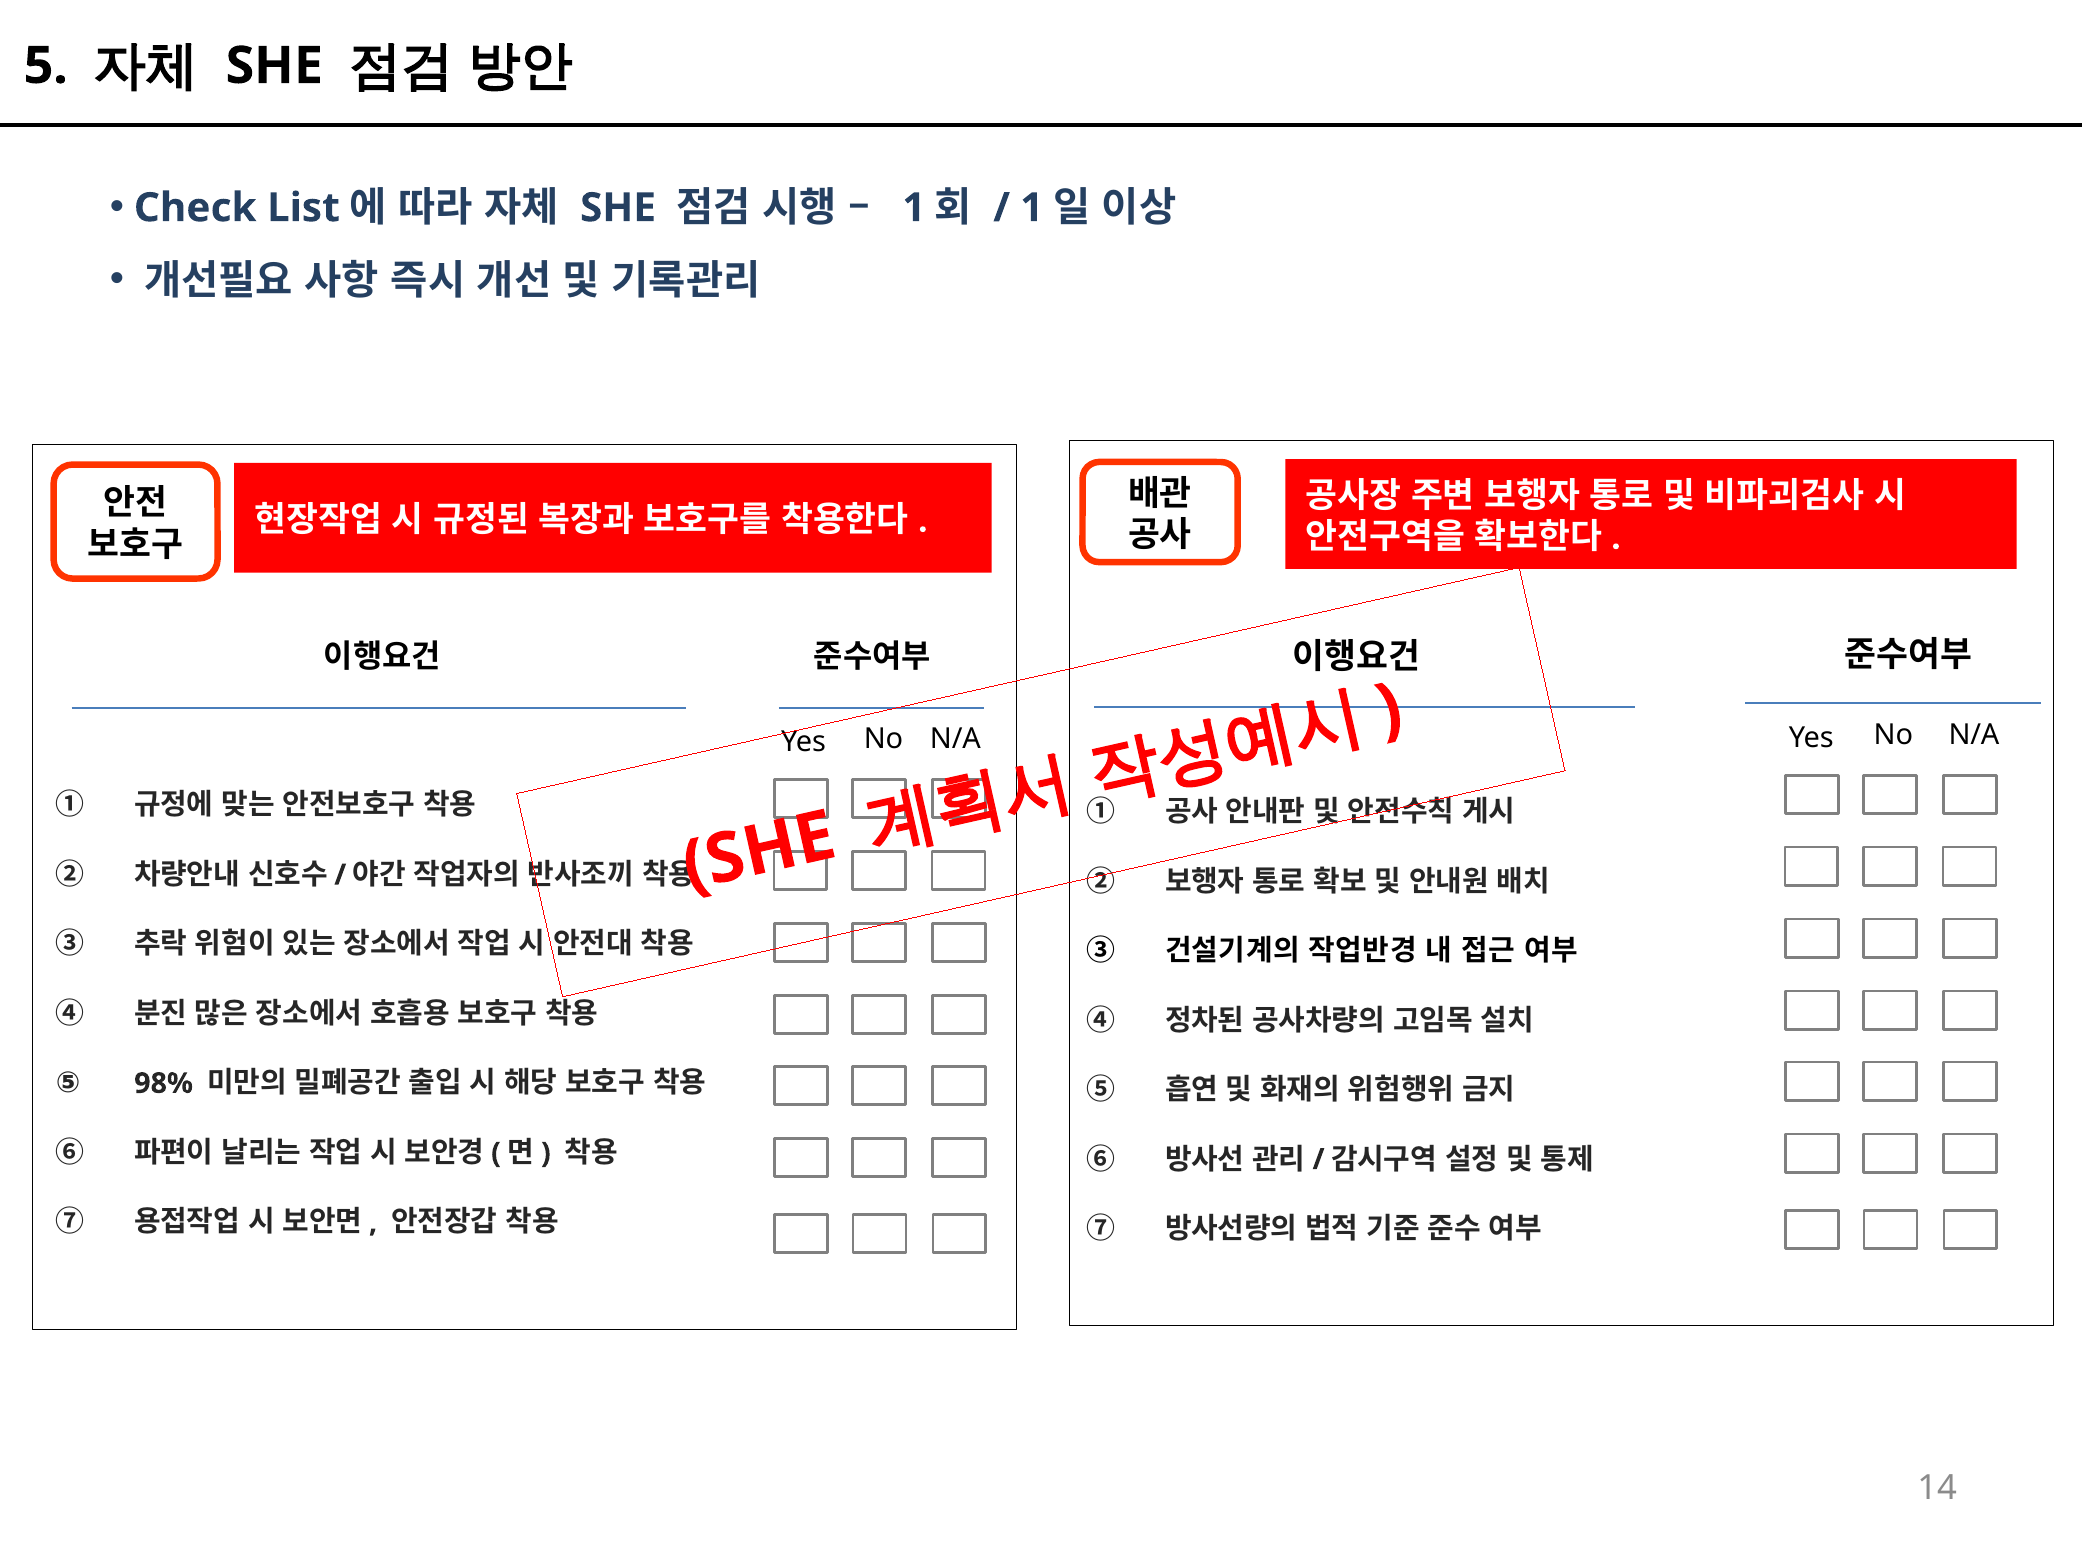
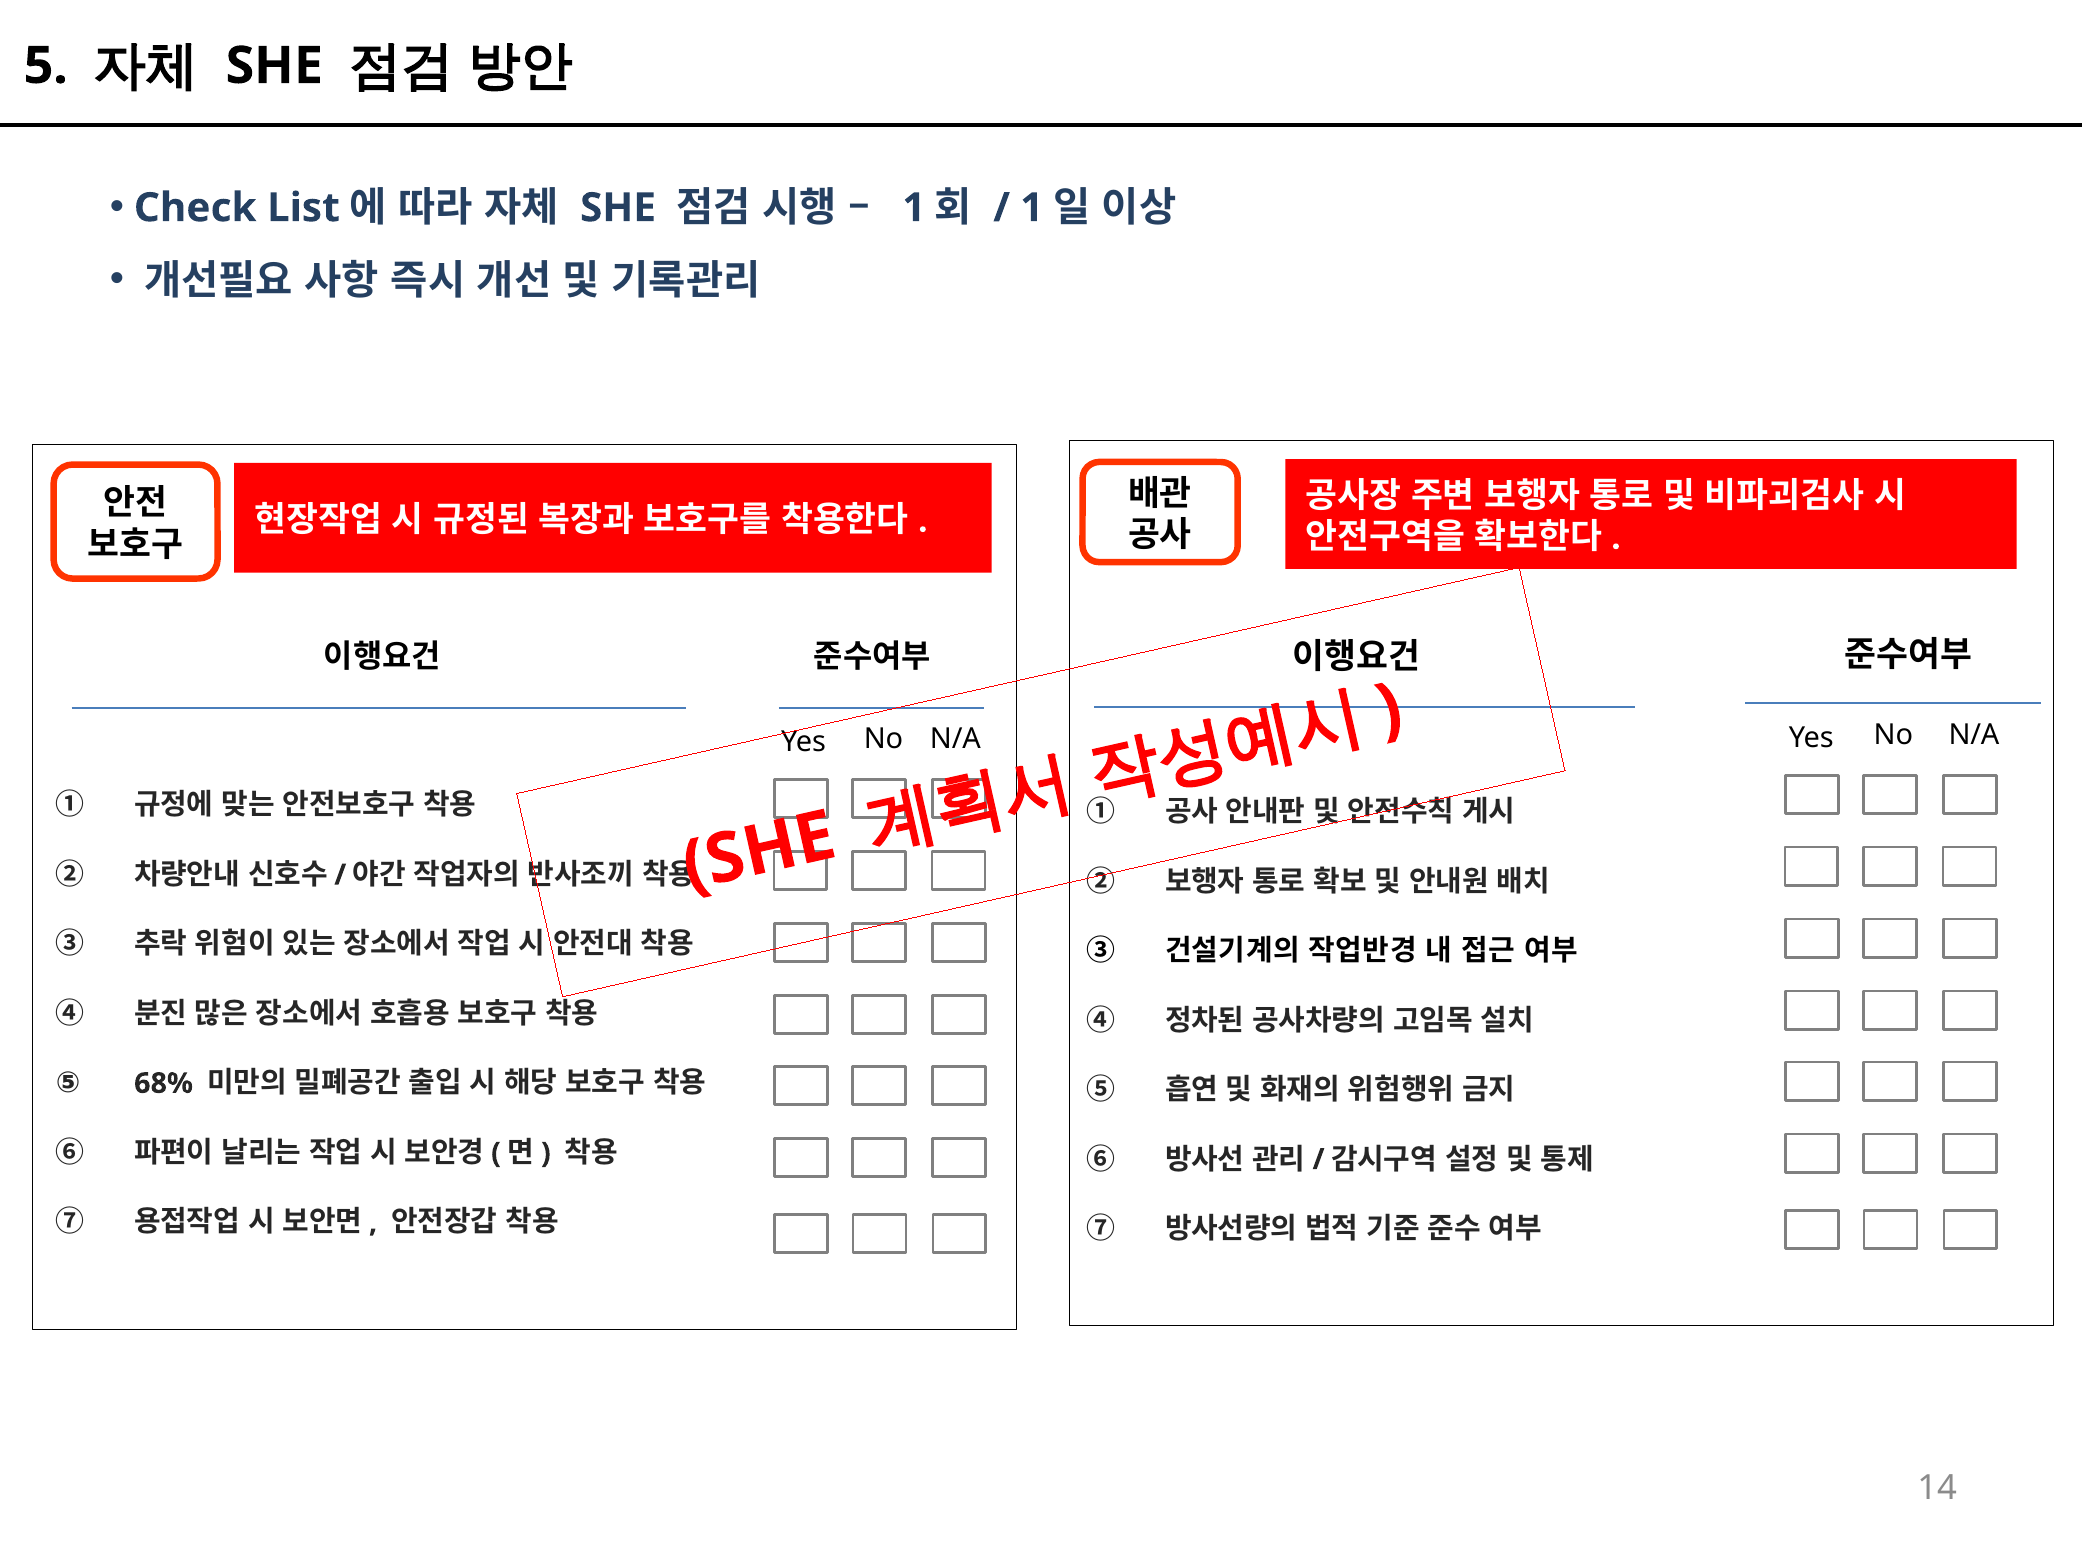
98%: 98% -> 68% (164, 1084)
